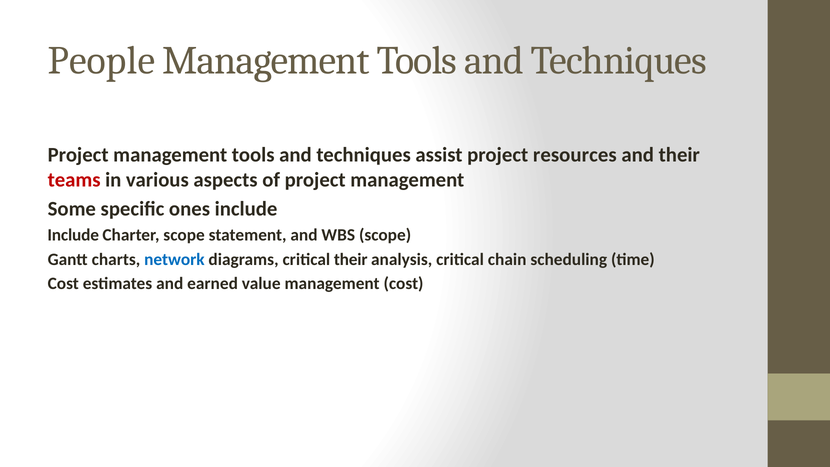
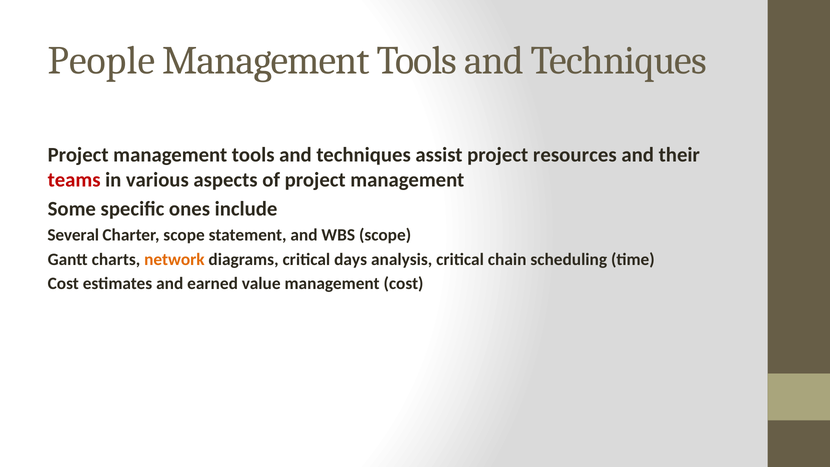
Include: Include -> Several (73, 235)
network colour: blue -> orange (174, 259)
critical their: their -> days (351, 259)
